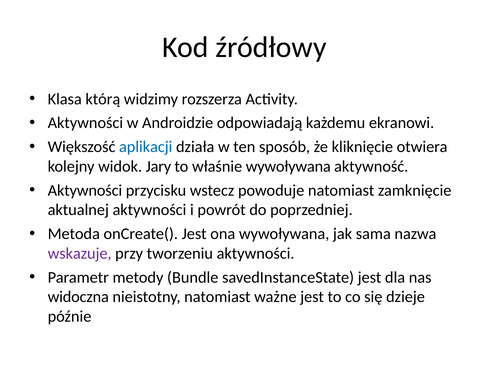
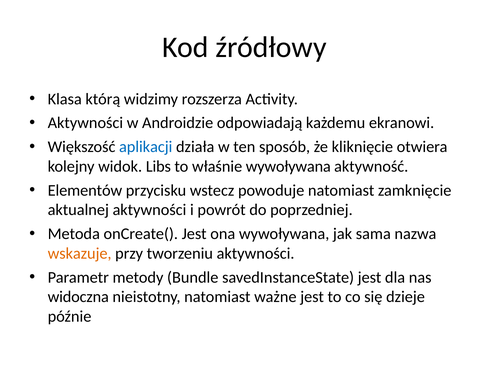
Jary: Jary -> Libs (158, 166)
Aktywności: Aktywności -> Elementów (85, 190)
wskazuje colour: purple -> orange (80, 253)
